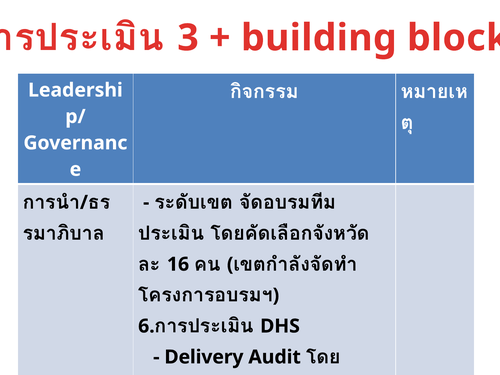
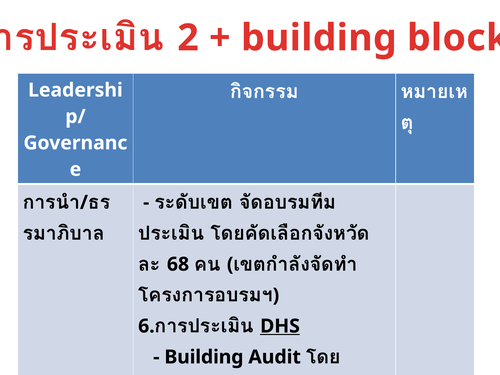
3: 3 -> 2 (188, 38)
16: 16 -> 68 (178, 264)
DHS underline: none -> present (280, 326)
Delivery: Delivery -> Building (204, 357)
